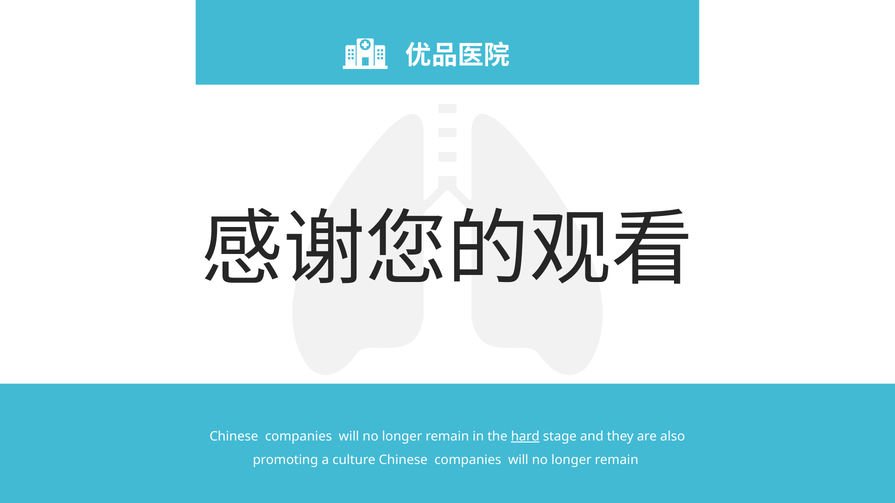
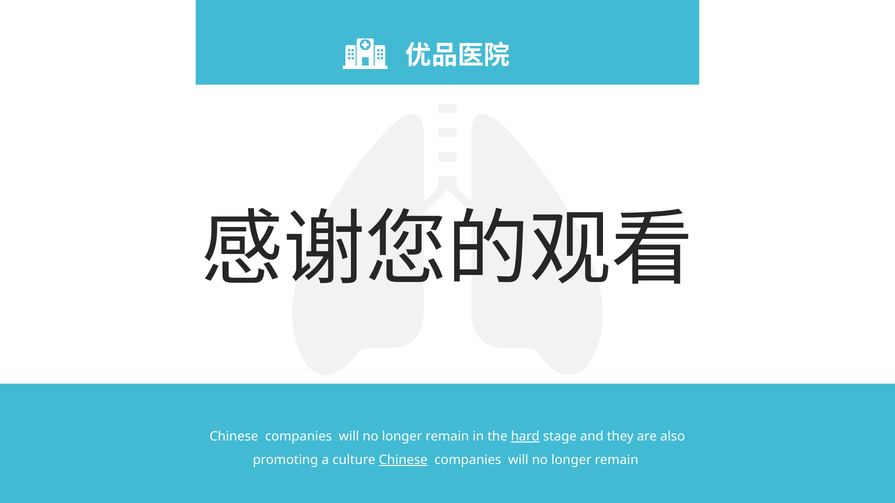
Chinese underline: none -> present (403, 460)
